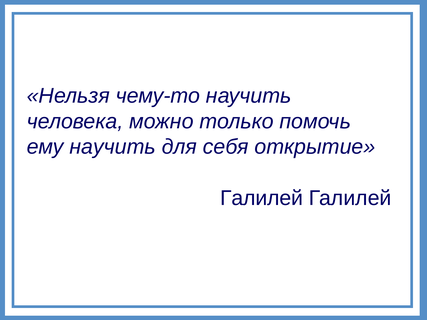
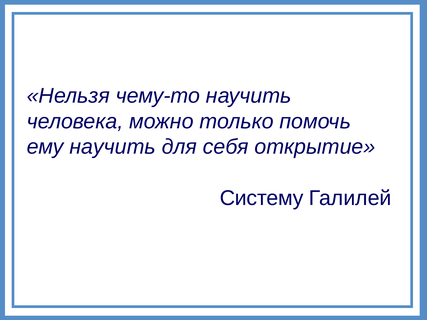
Галилей: Галилей -> Систему (262, 198)
